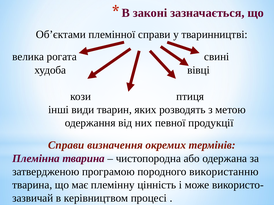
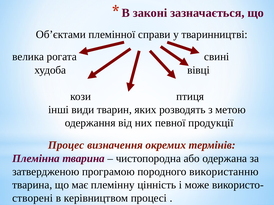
Справи: Справи -> Процес (66, 146)
зазвичай: зазвичай -> створені (33, 199)
